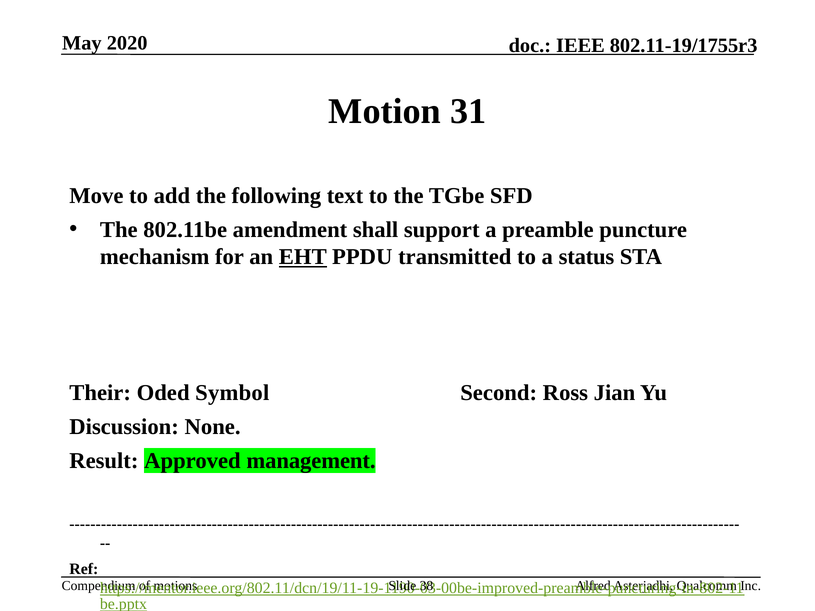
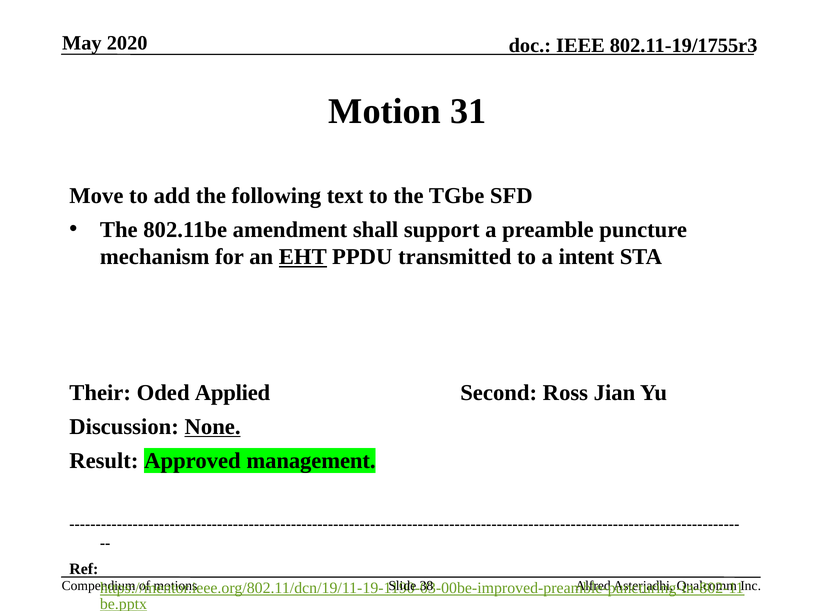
status: status -> intent (586, 257)
Symbol: Symbol -> Applied (232, 393)
None underline: none -> present (213, 427)
